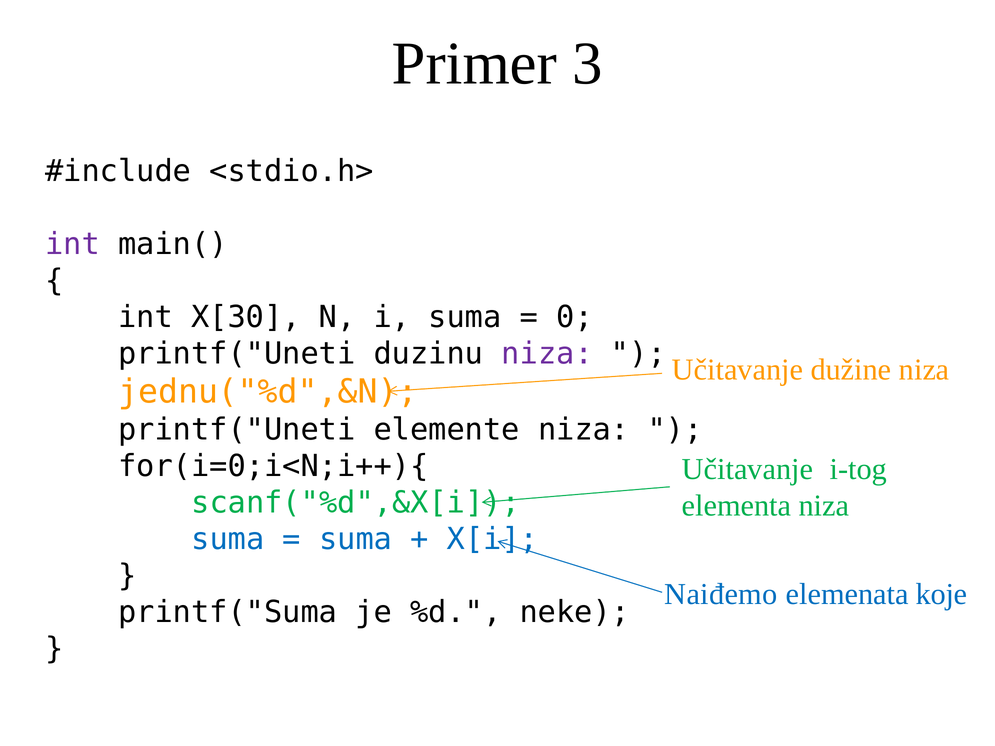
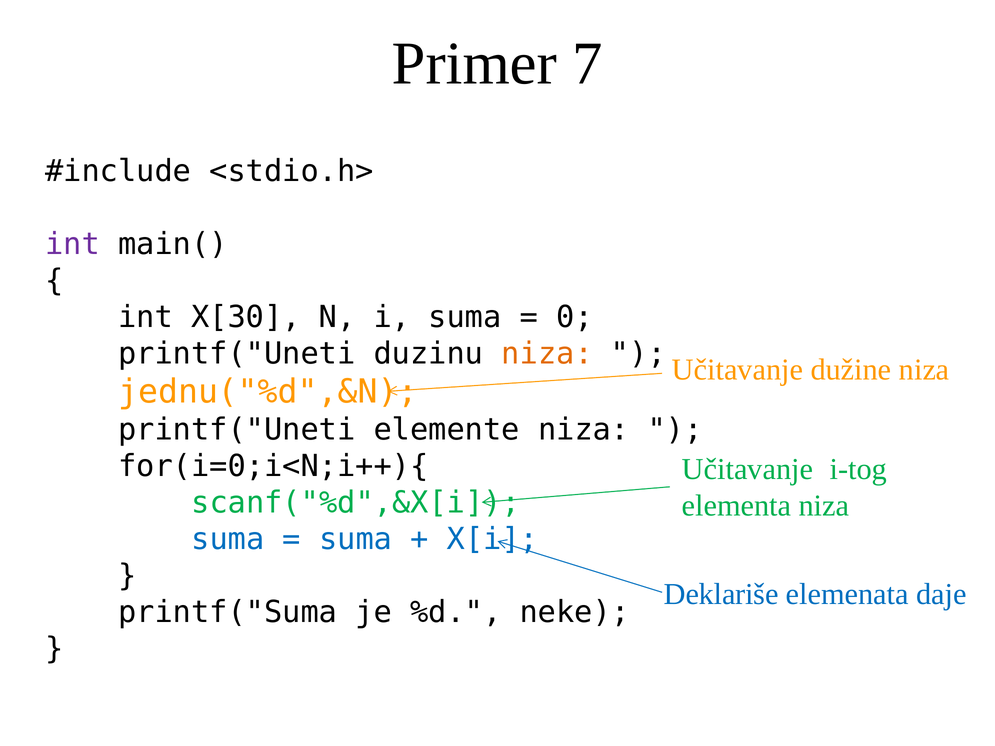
3: 3 -> 7 (588, 63)
niza colour: purple -> orange (547, 354)
Naiđemo: Naiđemo -> Deklariše (721, 594)
koje: koje -> daje (942, 594)
